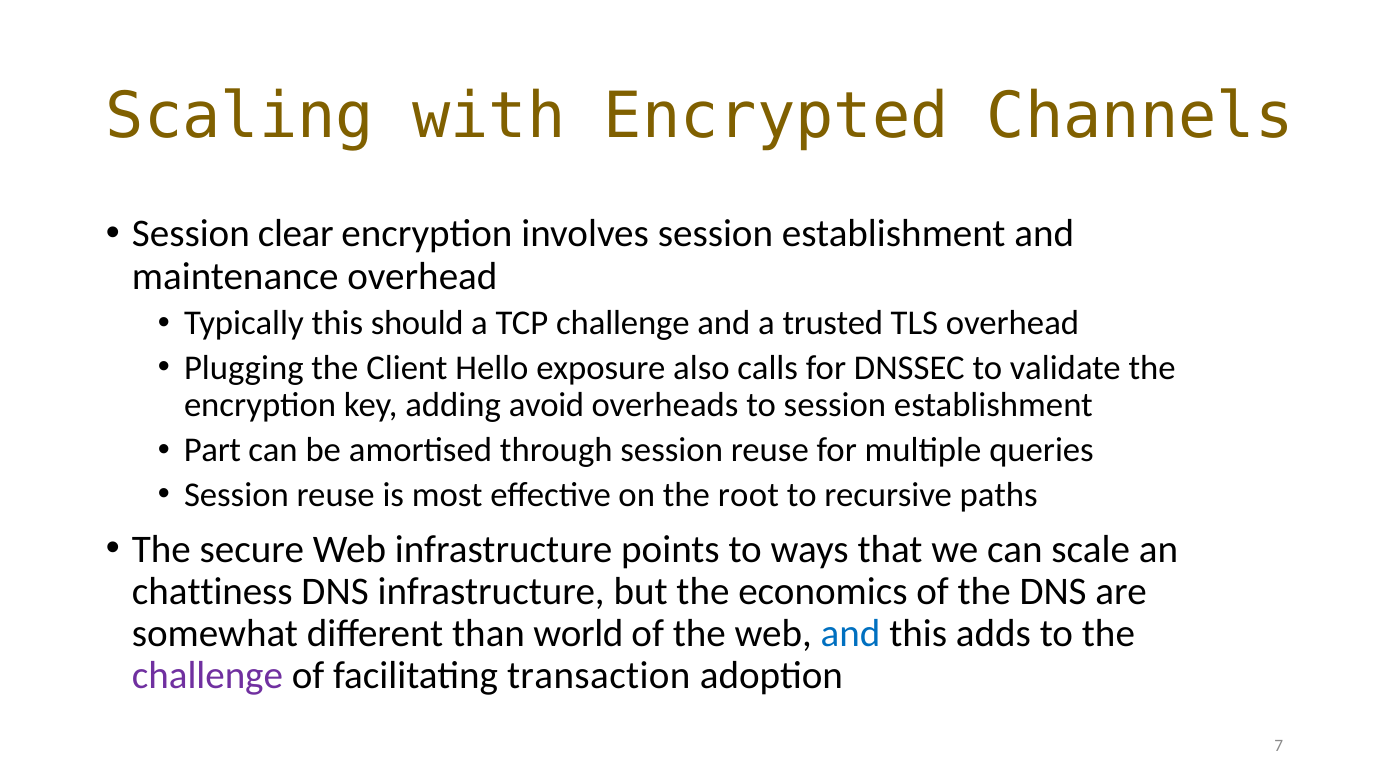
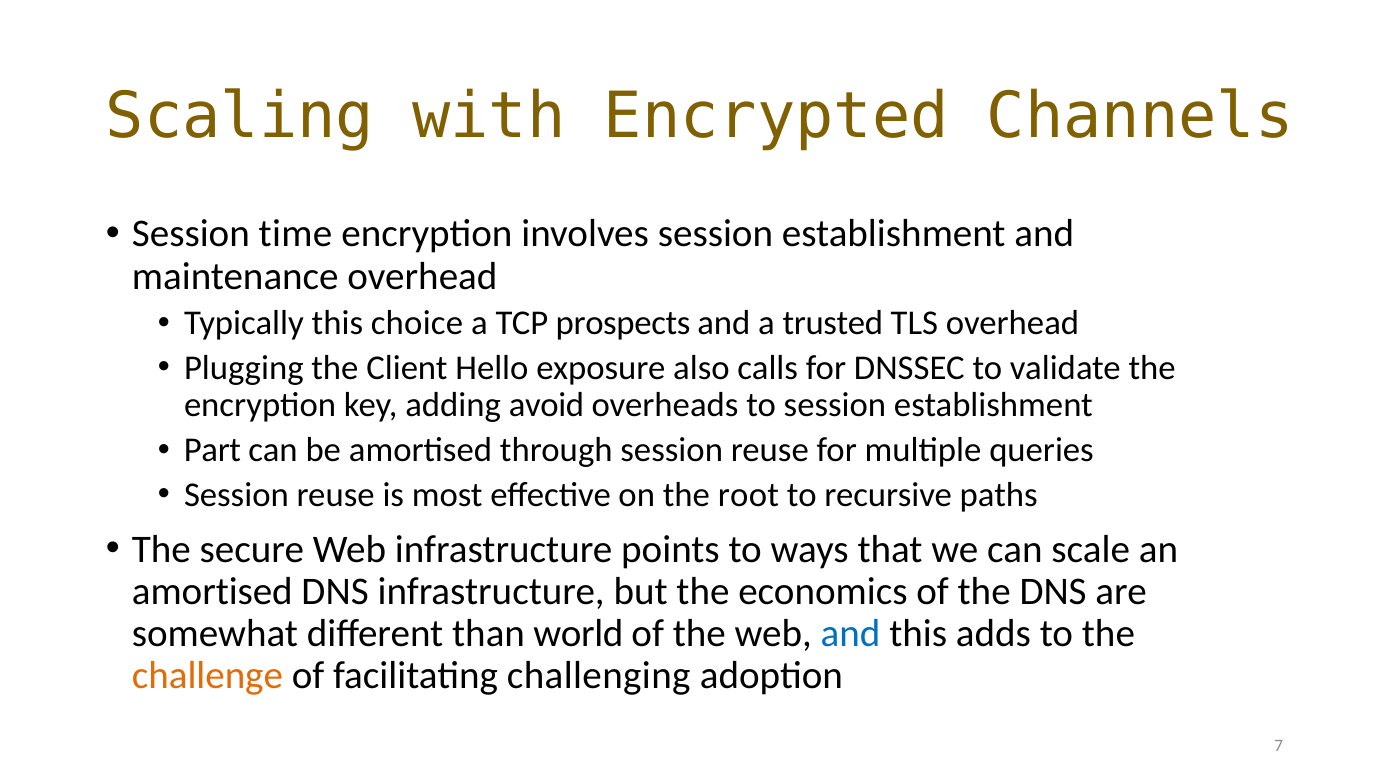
clear: clear -> time (295, 234)
should: should -> choice (417, 323)
TCP challenge: challenge -> prospects (623, 323)
chattiness: chattiness -> amortised (212, 592)
challenge colour: purple -> orange (207, 676)
transaction: transaction -> challenging (599, 676)
